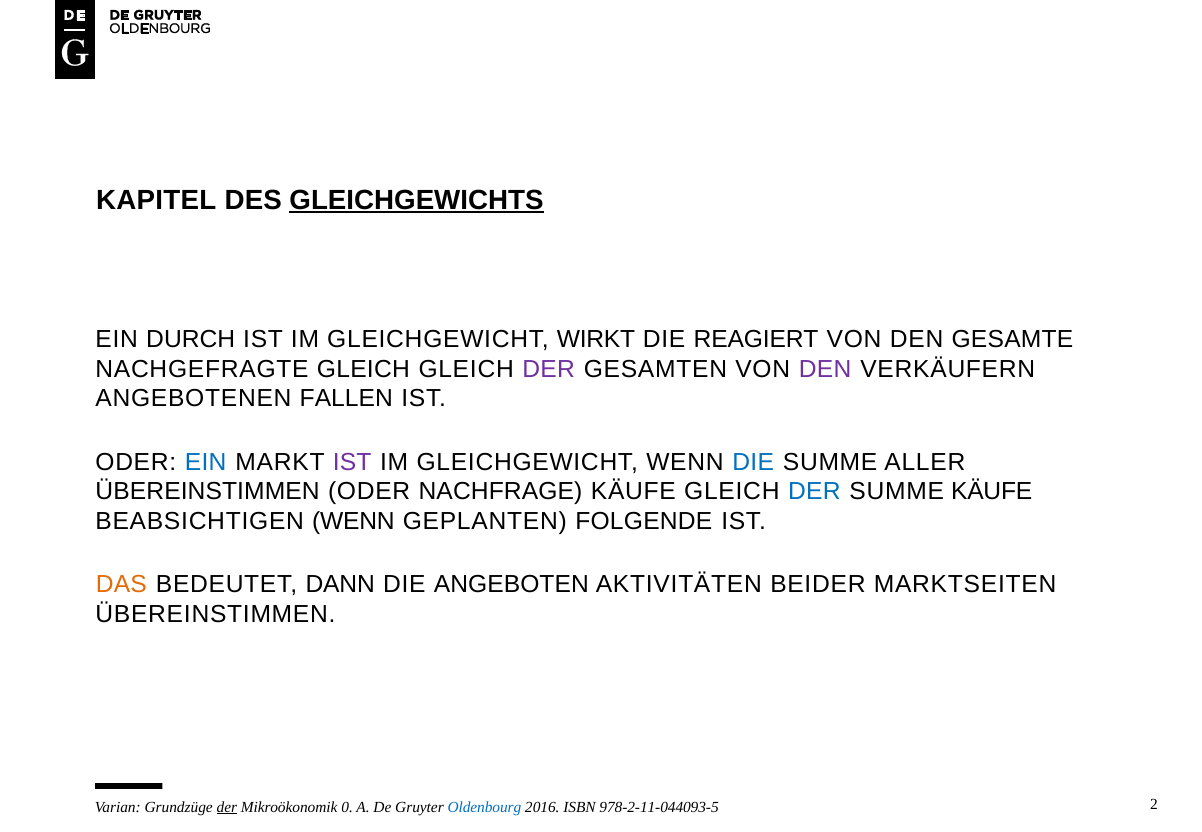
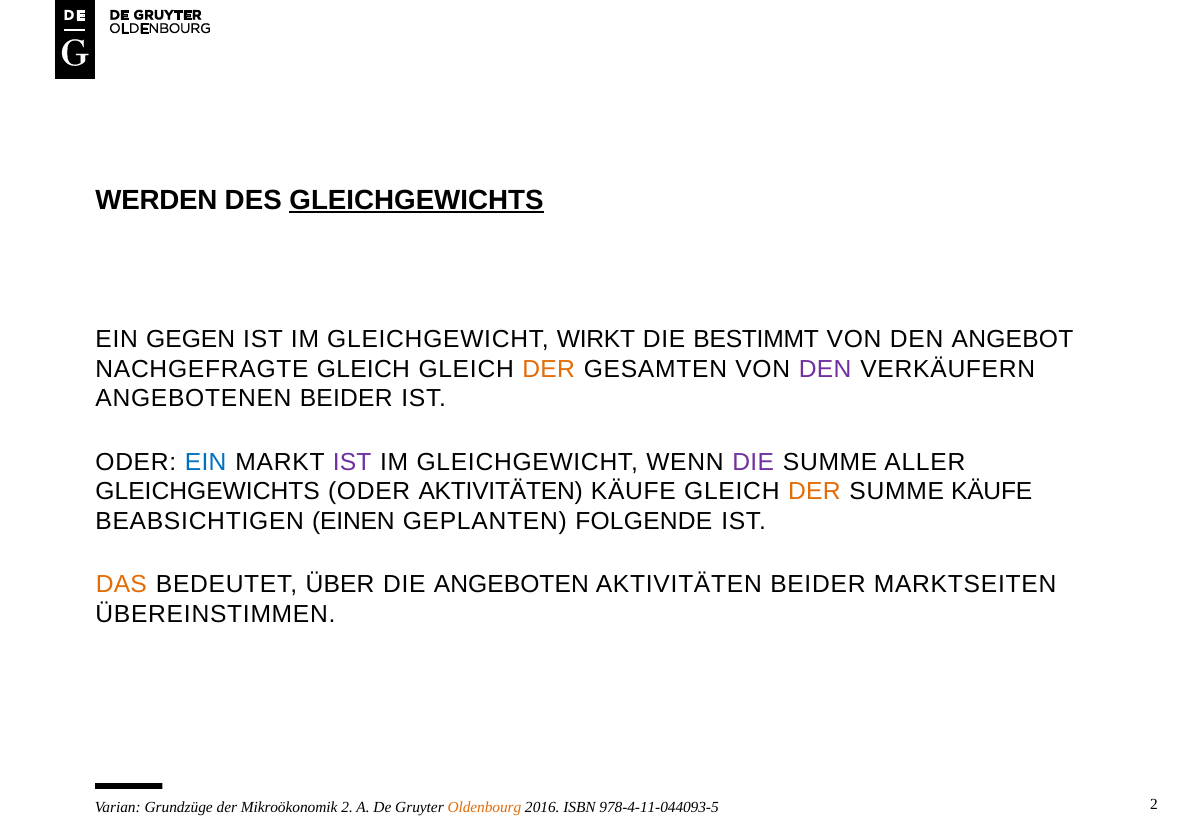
KAPITEL: KAPITEL -> WERDEN (156, 200)
DURCH: DURCH -> GEGEN (191, 339)
REAGIERT: REAGIERT -> BESTIMMT (756, 339)
GESAMTE: GESAMTE -> ANGEBOT (1012, 339)
DER colour: purple -> orange (549, 369)
ANGEBOTENEN FALLEN: FALLEN -> BEIDER (346, 399)
DIE colour: blue -> purple (753, 462)
ÜBEREINSTIMMEN: ÜBEREINSTIMMEN -> GLEICHGEWICHTS (208, 492)
ODER NACHFRAGE: NACHFRAGE -> AKTIVITÄTEN (501, 492)
DER colour: blue -> orange (814, 492)
BEABSICHTIGEN WENN: WENN -> EINEN (353, 521)
DANN: DANN -> ÜBER (340, 585)
der underline: present -> none (227, 807)
Mikroökonomik 0: 0 -> 2 (347, 807)
Oldenbourg colour: blue -> orange (484, 807)
978-2-11-044093-5: 978-2-11-044093-5 -> 978-4-11-044093-5 (659, 807)
